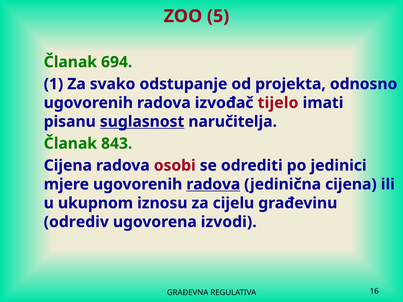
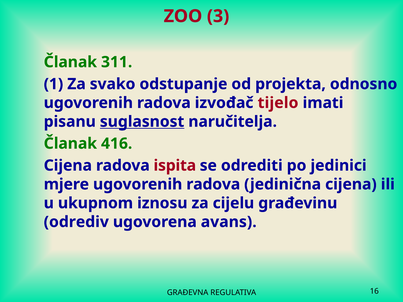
5: 5 -> 3 (218, 16)
694: 694 -> 311 (117, 62)
843: 843 -> 416 (117, 144)
osobi: osobi -> ispita (175, 166)
radova underline: present -> none (213, 184)
izvodi: izvodi -> avans (229, 222)
